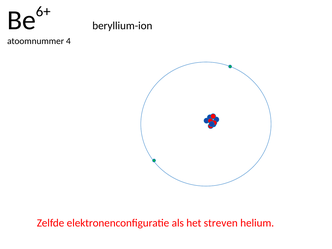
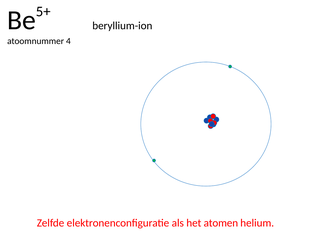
6+: 6+ -> 5+ (43, 12)
streven: streven -> atomen (221, 223)
